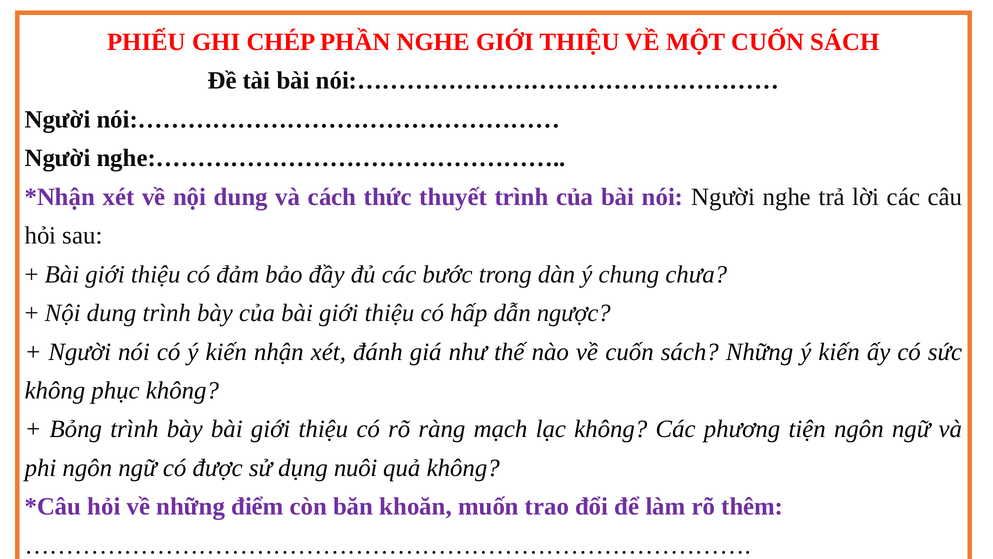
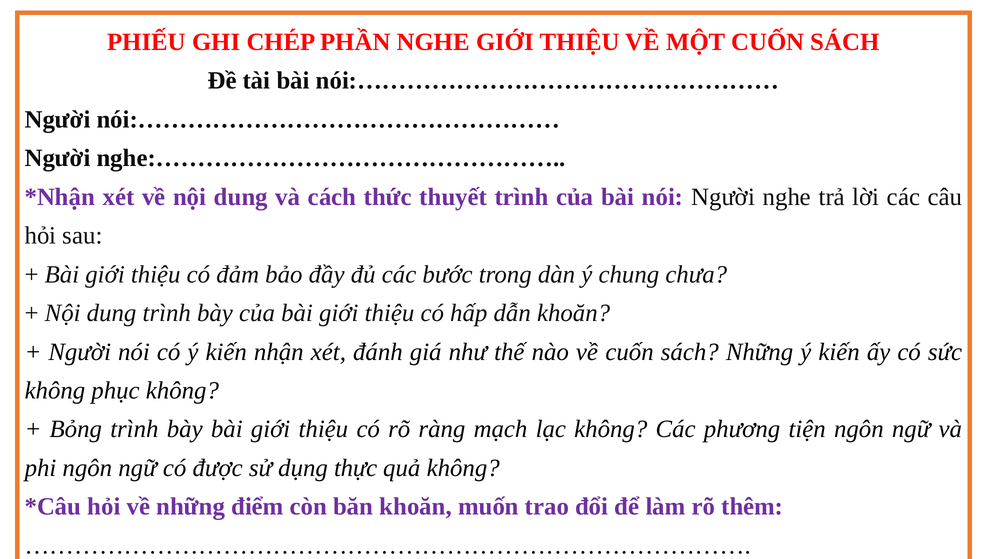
dẫn ngược: ngược -> khoăn (574, 313)
nuôi: nuôi -> thực (356, 468)
